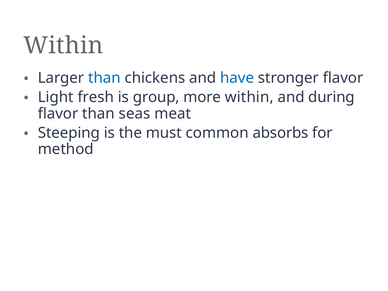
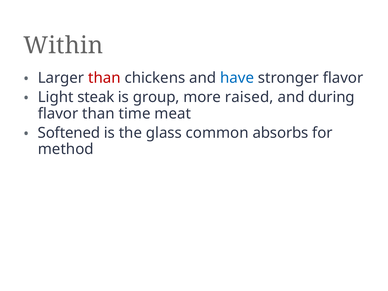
than colour: blue -> red (104, 78)
fresh: fresh -> steak (96, 97)
more within: within -> raised (249, 97)
seas: seas -> time (135, 114)
Steeping: Steeping -> Softened (69, 133)
must: must -> glass (164, 133)
